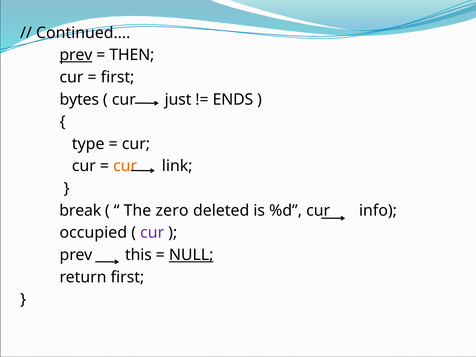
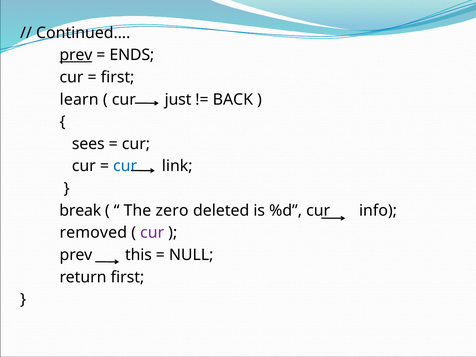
THEN: THEN -> ENDS (132, 55)
bytes: bytes -> learn (79, 99)
ENDS: ENDS -> BACK (233, 99)
type: type -> sees (88, 144)
cur colour: orange -> blue (125, 166)
occupied: occupied -> removed (93, 233)
NULL underline: present -> none (191, 255)
